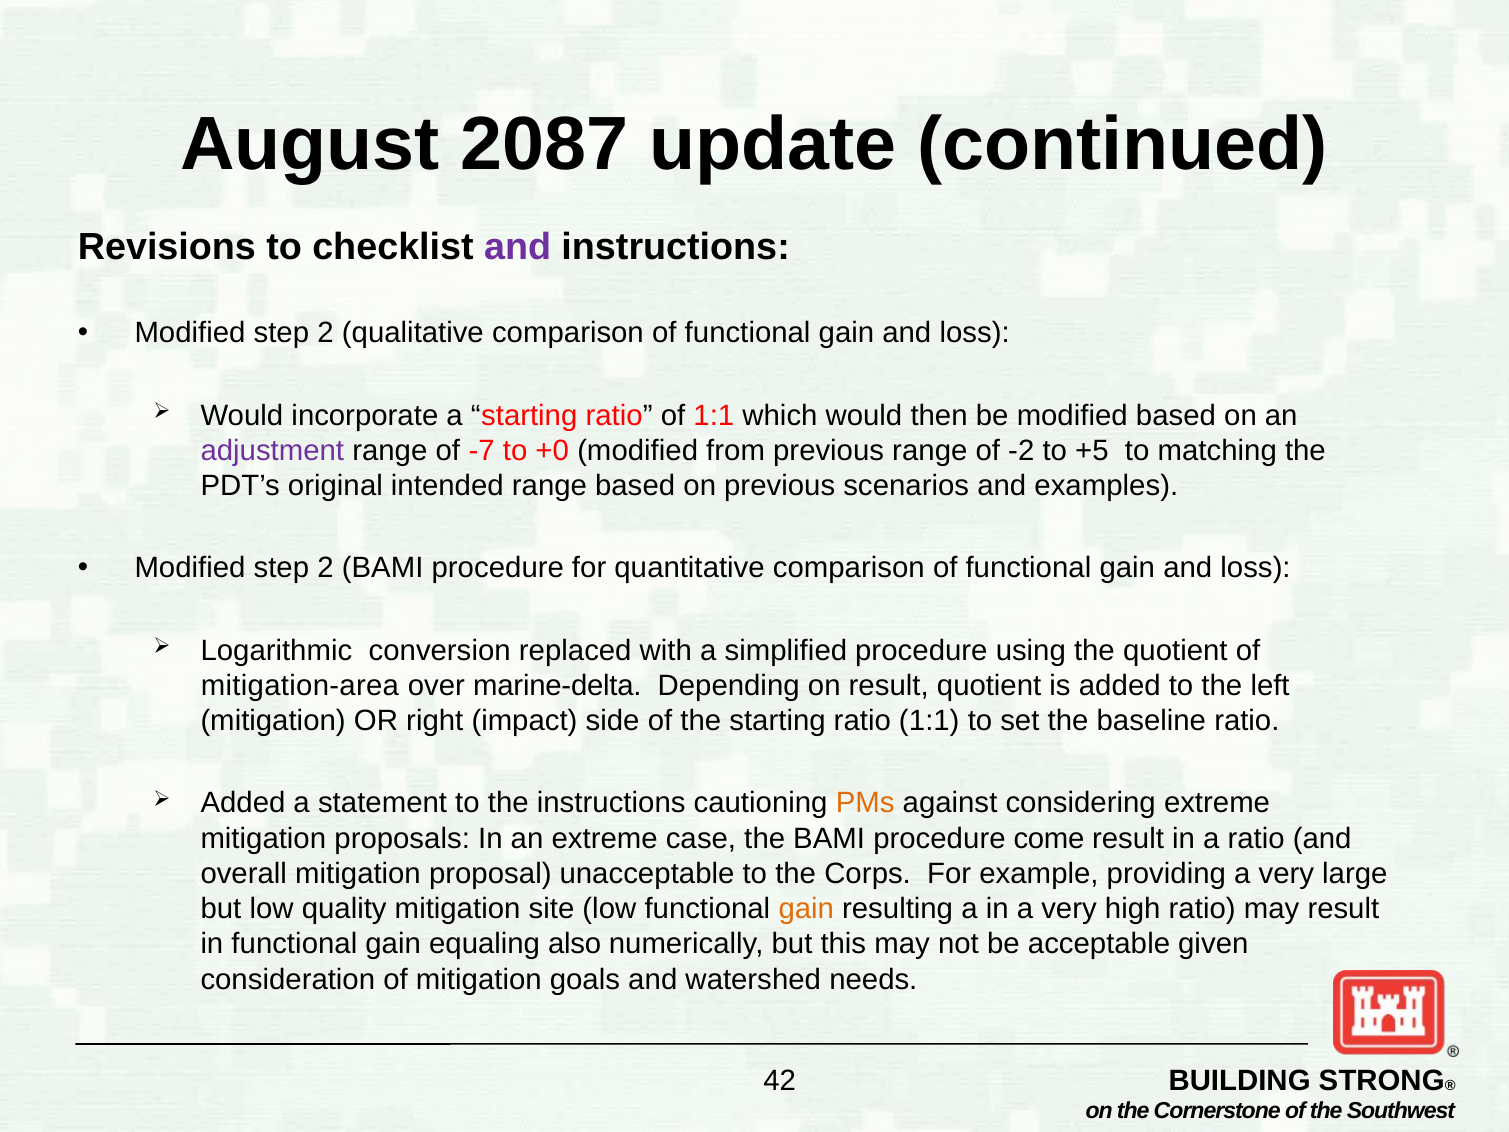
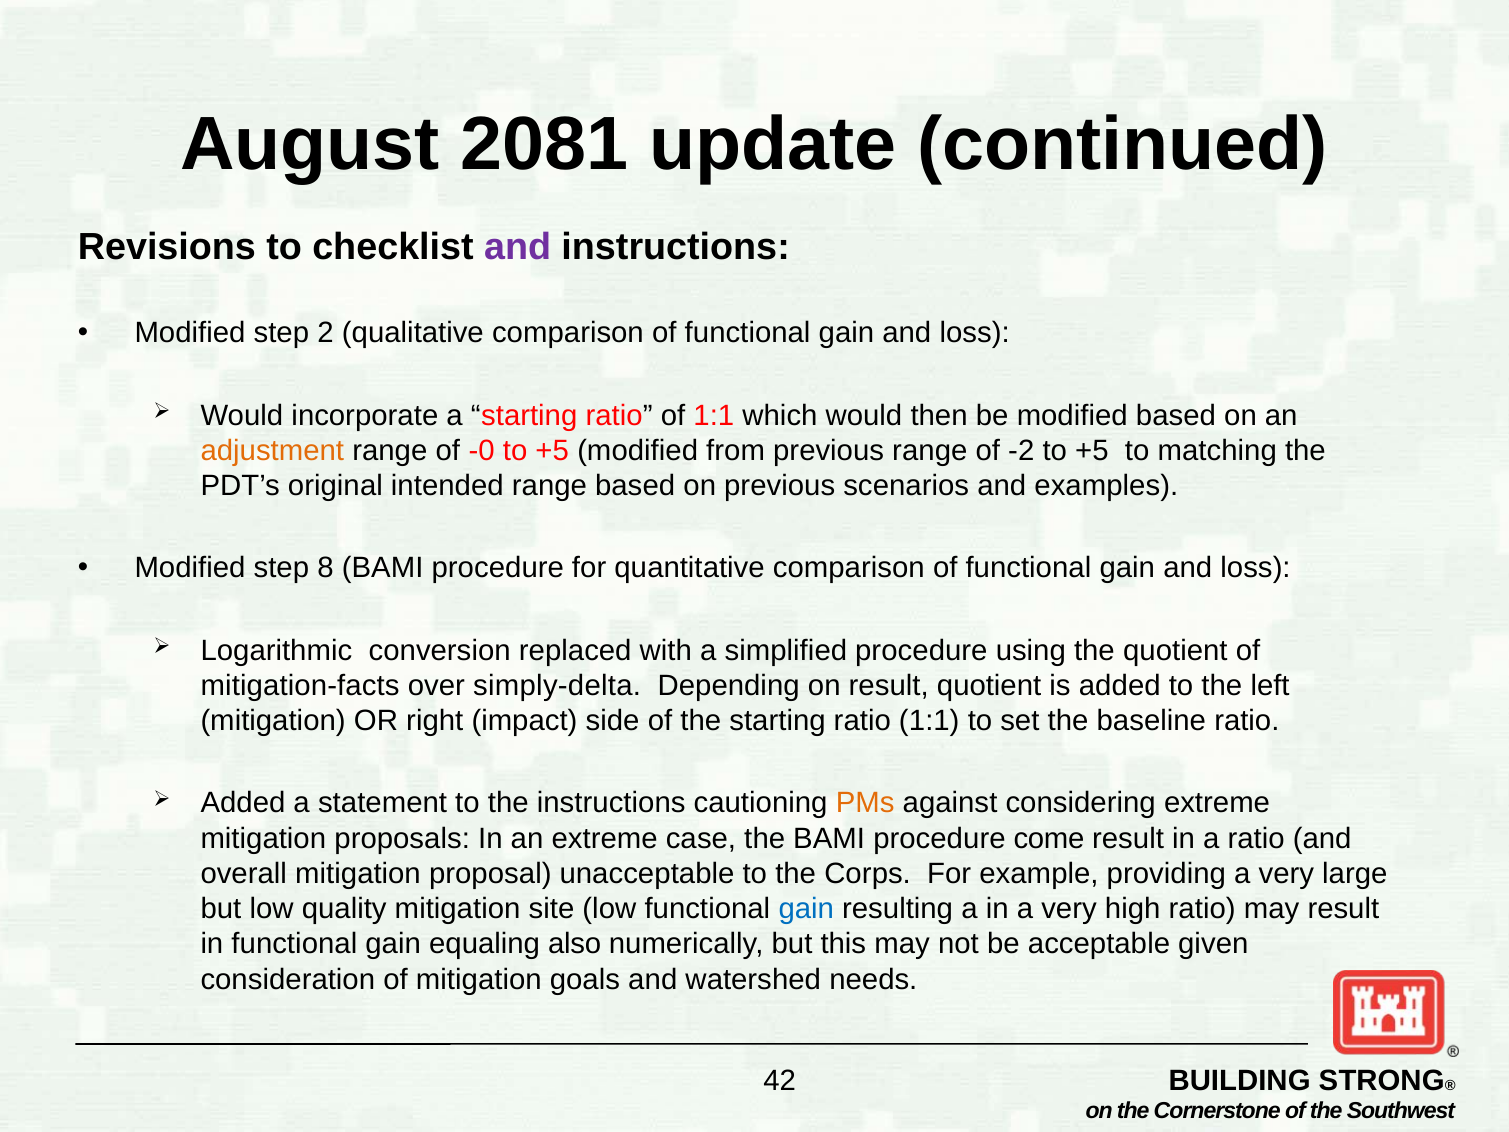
2087: 2087 -> 2081 (545, 145)
adjustment colour: purple -> orange (272, 451)
-7: -7 -> -0 (482, 451)
+0: +0 -> +5 (552, 451)
2: 2 -> 8 (326, 568)
mitigation-area: mitigation-area -> mitigation-facts (300, 686)
marine-delta: marine-delta -> simply-delta (557, 686)
gain colour: orange -> blue (806, 909)
